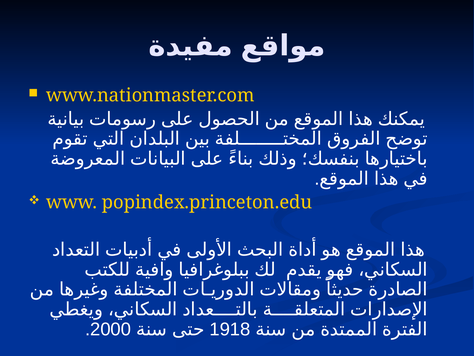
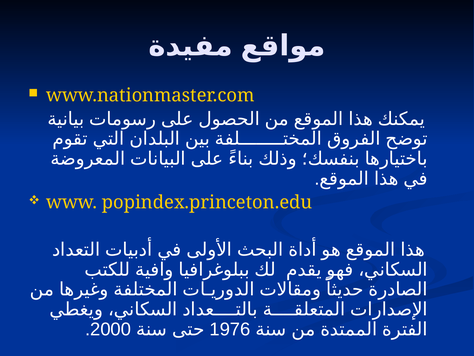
1918: 1918 -> 1976 (230, 329)
